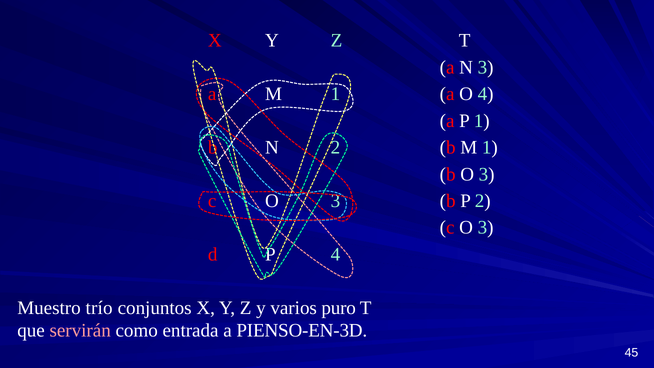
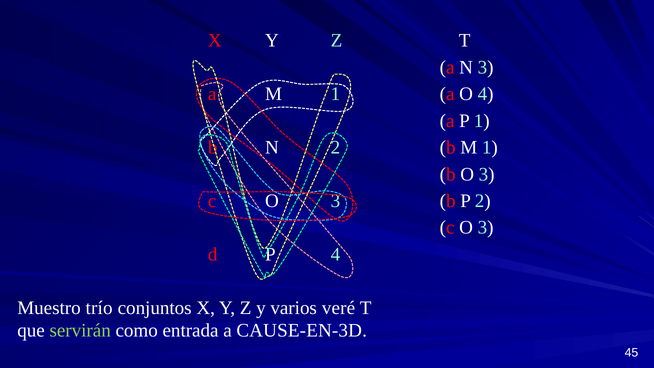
puro: puro -> veré (338, 308)
servirán colour: pink -> light green (80, 331)
PIENSO-EN-3D: PIENSO-EN-3D -> CAUSE-EN-3D (302, 331)
